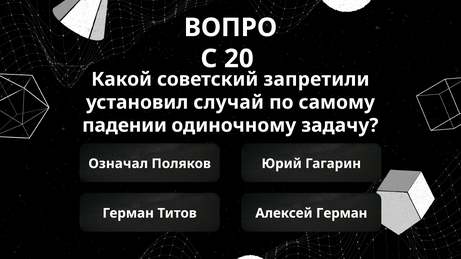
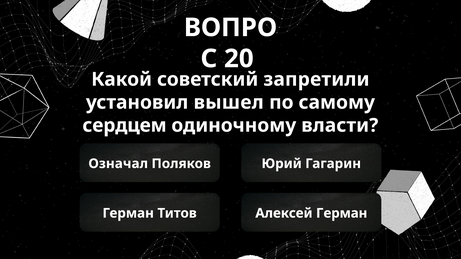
случай: случай -> вышел (229, 103)
падении: падении -> сердцем (125, 126)
задачу: задачу -> власти (340, 126)
